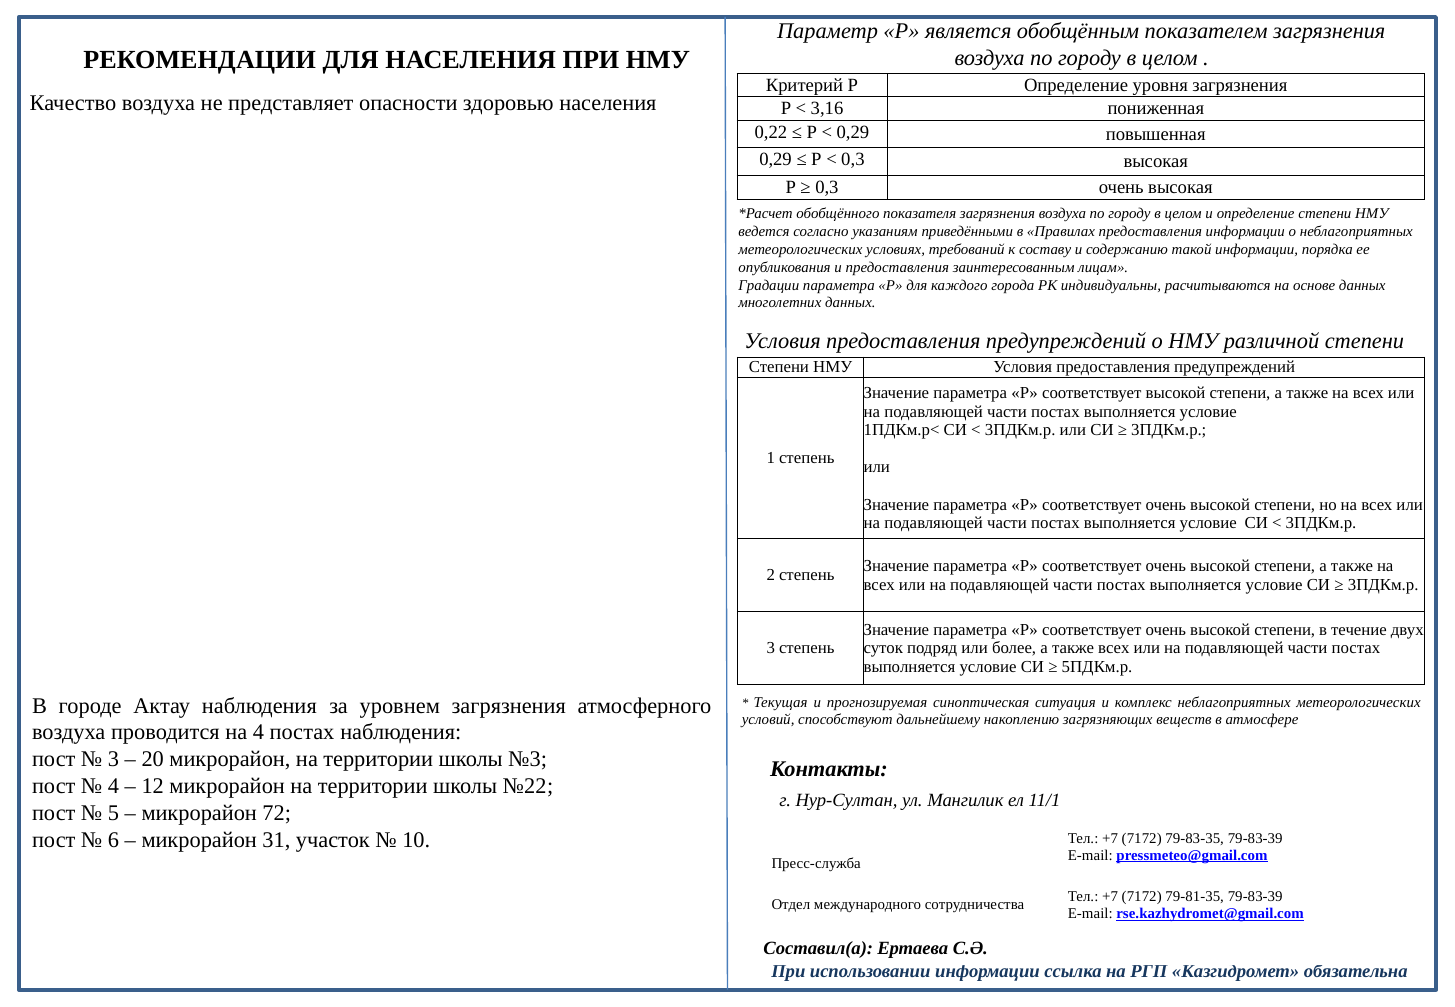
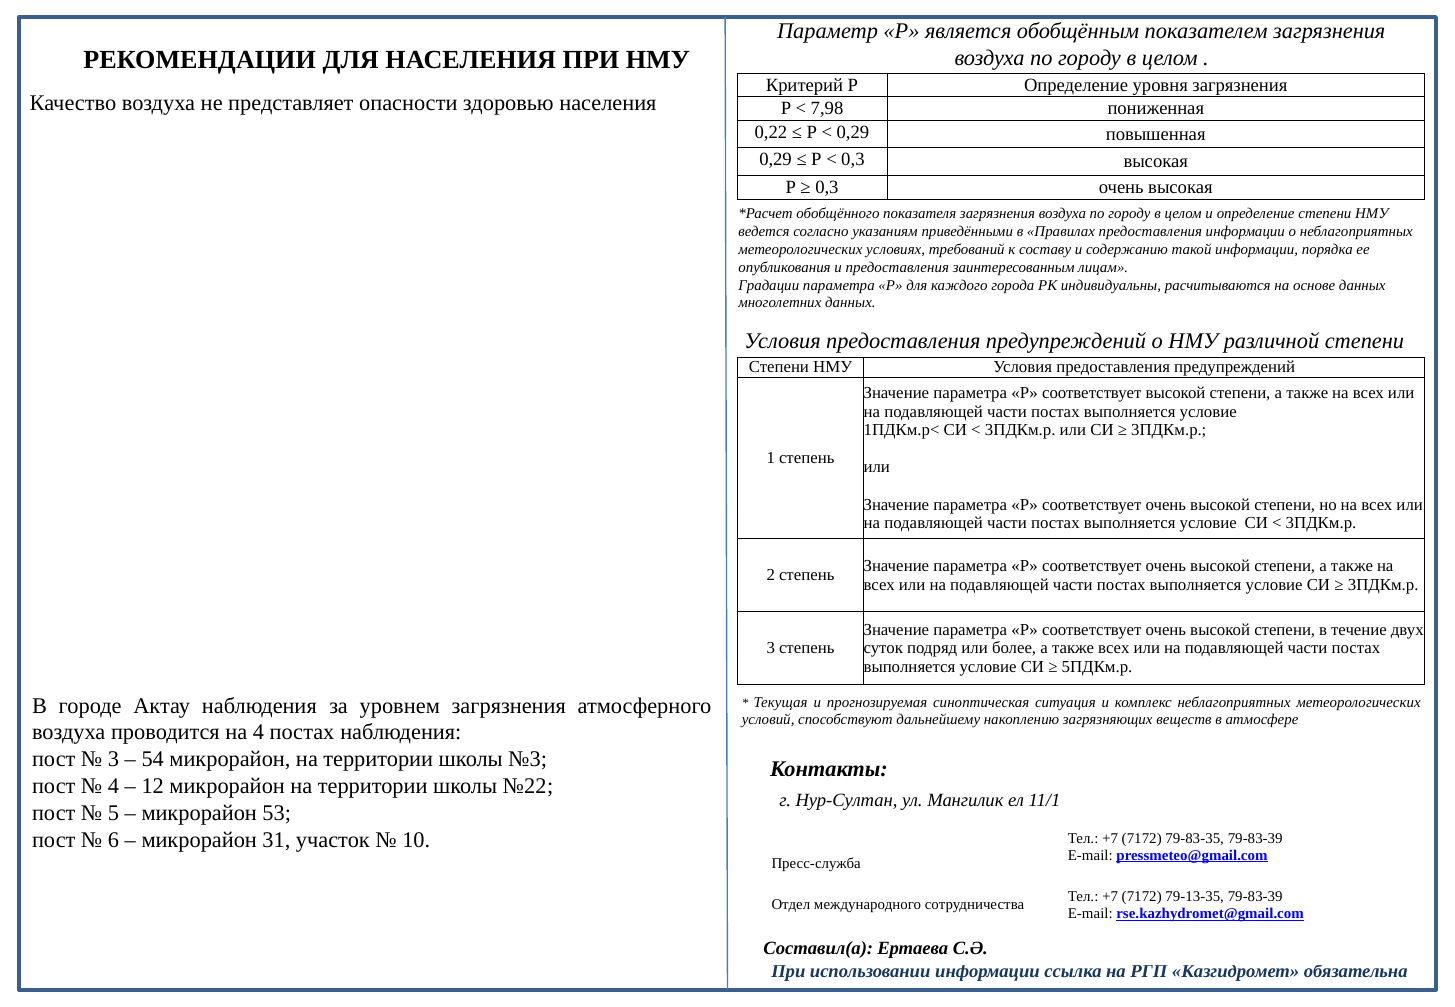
3,16: 3,16 -> 7,98 (827, 108)
20: 20 -> 54 (153, 760)
72: 72 -> 53 (277, 813)
79-81-35: 79-81-35 -> 79-13-35 (1195, 897)
